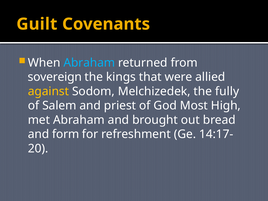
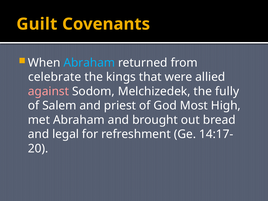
sovereign: sovereign -> celebrate (55, 77)
against colour: yellow -> pink (48, 91)
form: form -> legal (66, 134)
